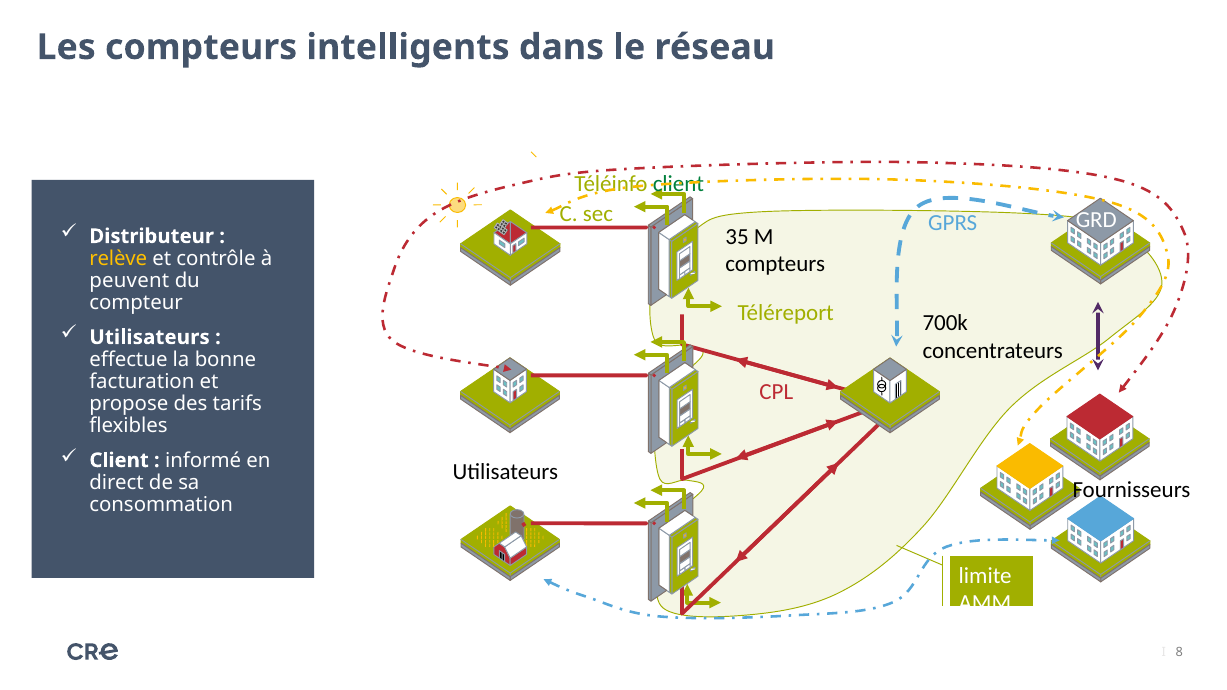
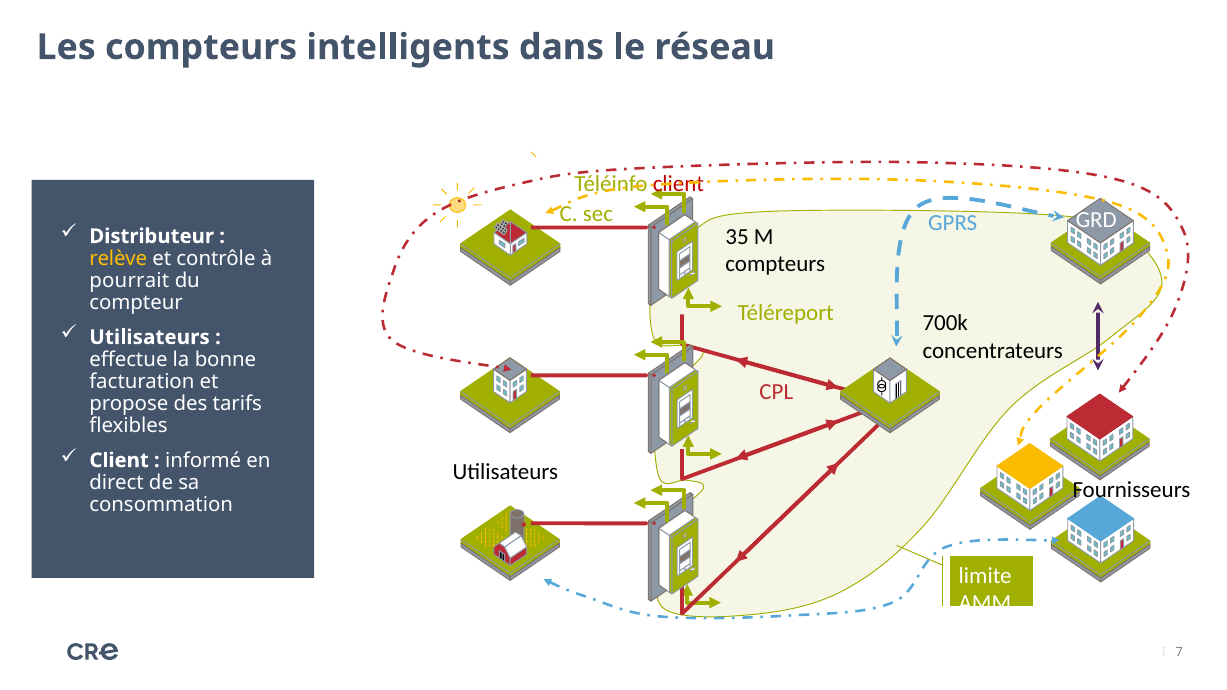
client colour: green -> red (678, 184)
peuvent: peuvent -> pourrait (129, 280)
8: 8 -> 7 (1179, 653)
